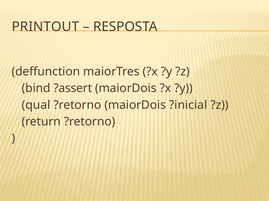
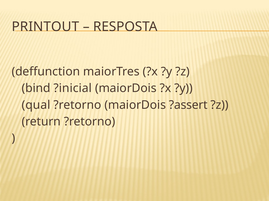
?assert: ?assert -> ?inicial (73, 89)
?inicial: ?inicial -> ?assert (188, 105)
